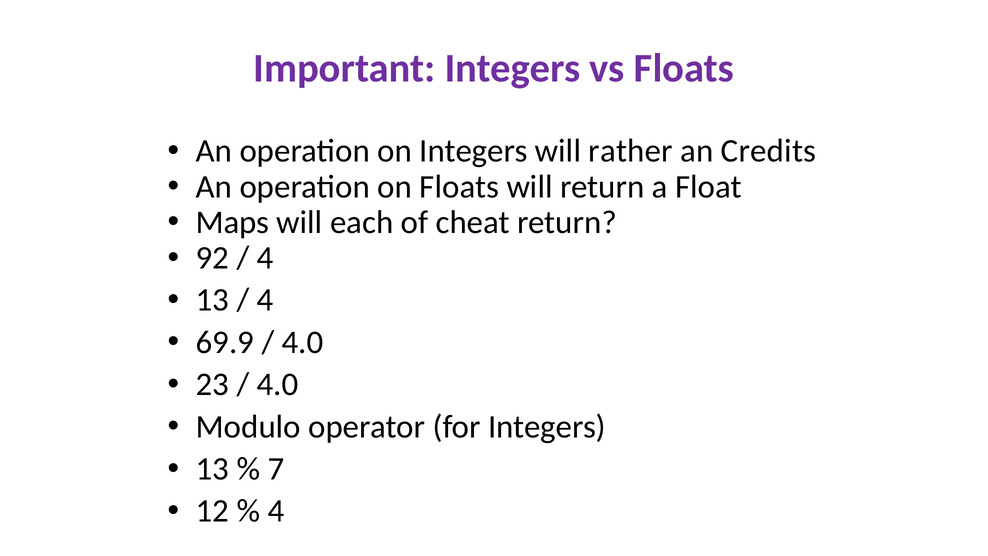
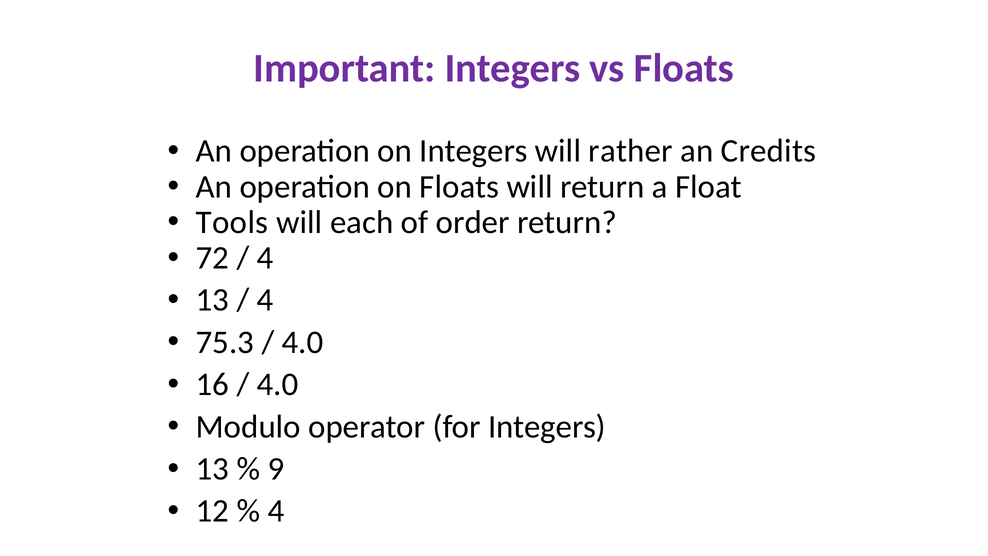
Maps: Maps -> Tools (232, 222)
cheat: cheat -> order (473, 222)
92: 92 -> 72 (212, 258)
69.9: 69.9 -> 75.3 (225, 342)
23: 23 -> 16 (212, 384)
7: 7 -> 9 (276, 469)
